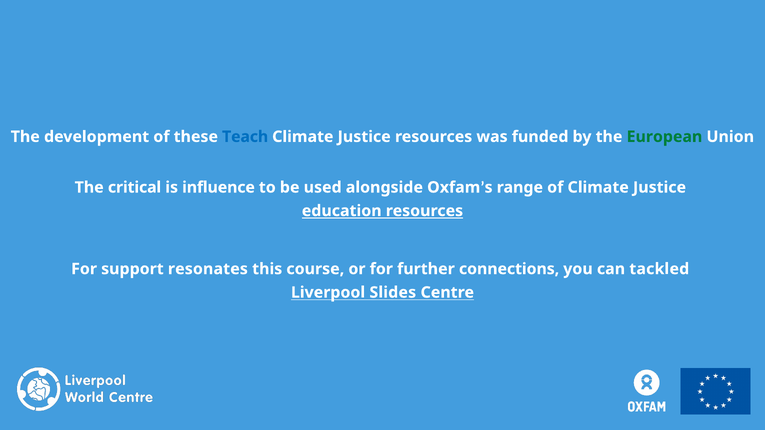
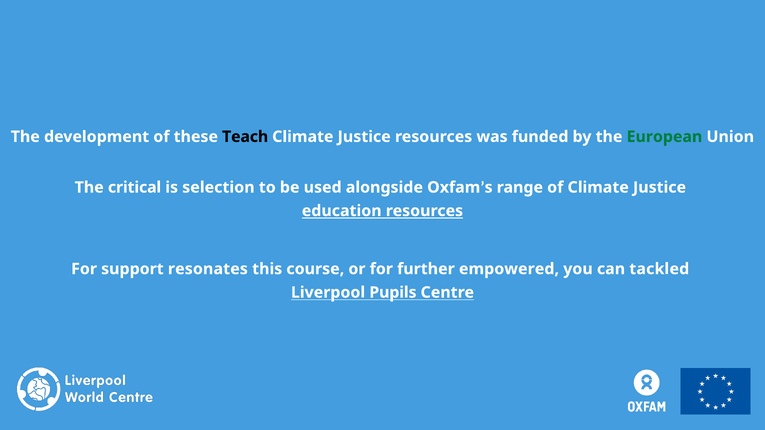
Teach colour: blue -> black (245, 137)
influence: influence -> selection (218, 188)
connections: connections -> empowered (509, 269)
Slides: Slides -> Pupils (393, 293)
